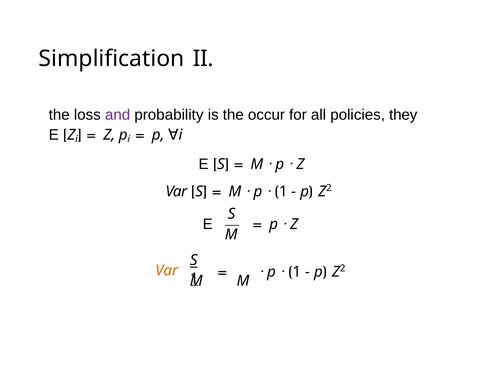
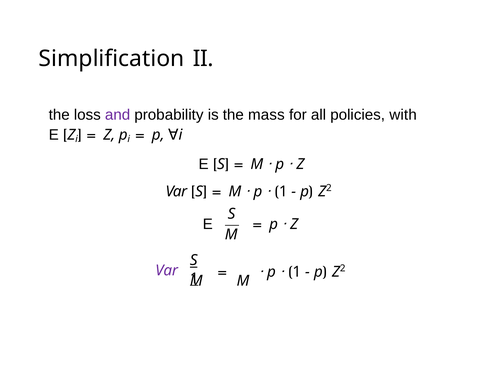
occur: occur -> mass (266, 115)
they: they -> with (403, 115)
Var colour: orange -> purple (167, 271)
